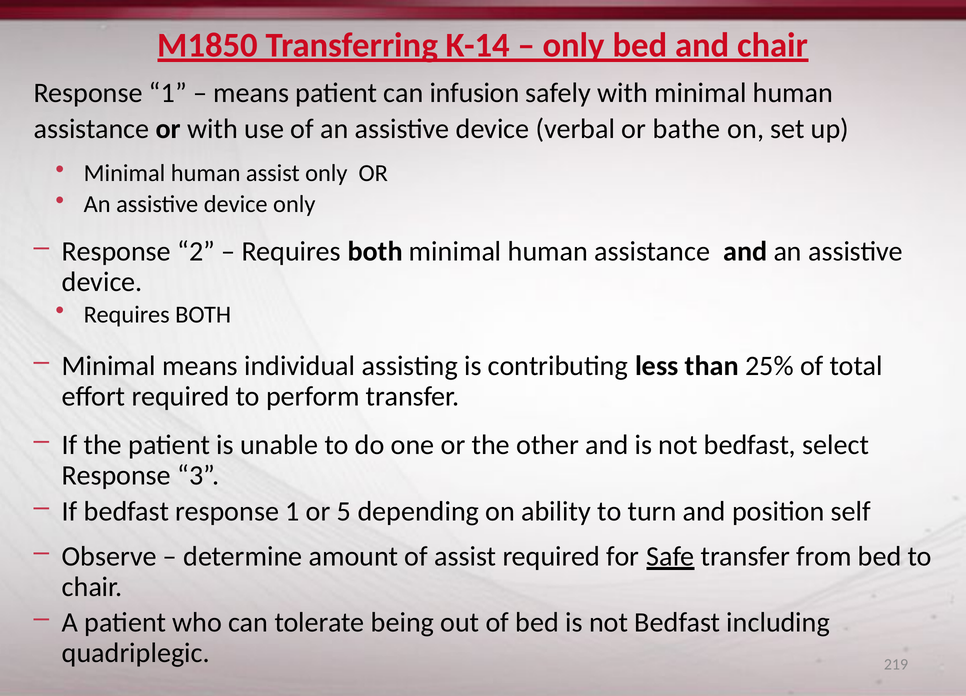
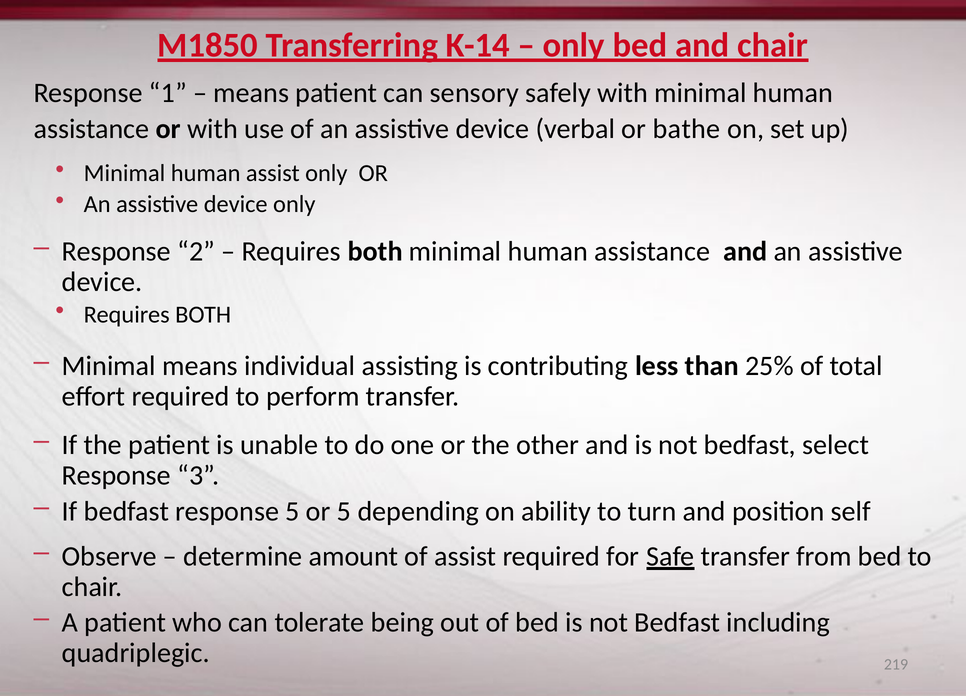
infusion: infusion -> sensory (474, 93)
bedfast response 1: 1 -> 5 (293, 511)
